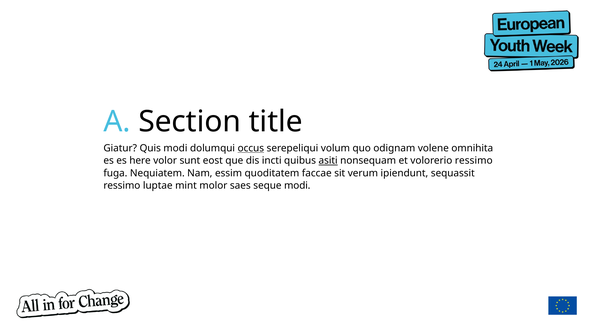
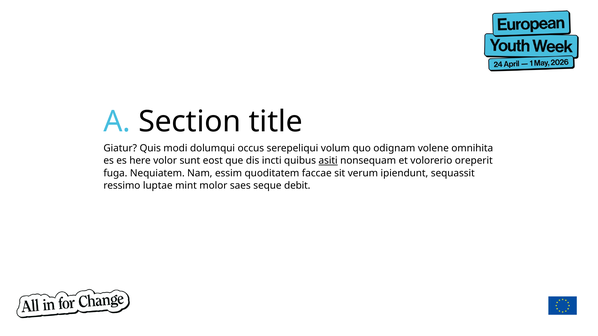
occus underline: present -> none (251, 148)
volorerio ressimo: ressimo -> oreperit (474, 161)
seque modi: modi -> debit (297, 186)
